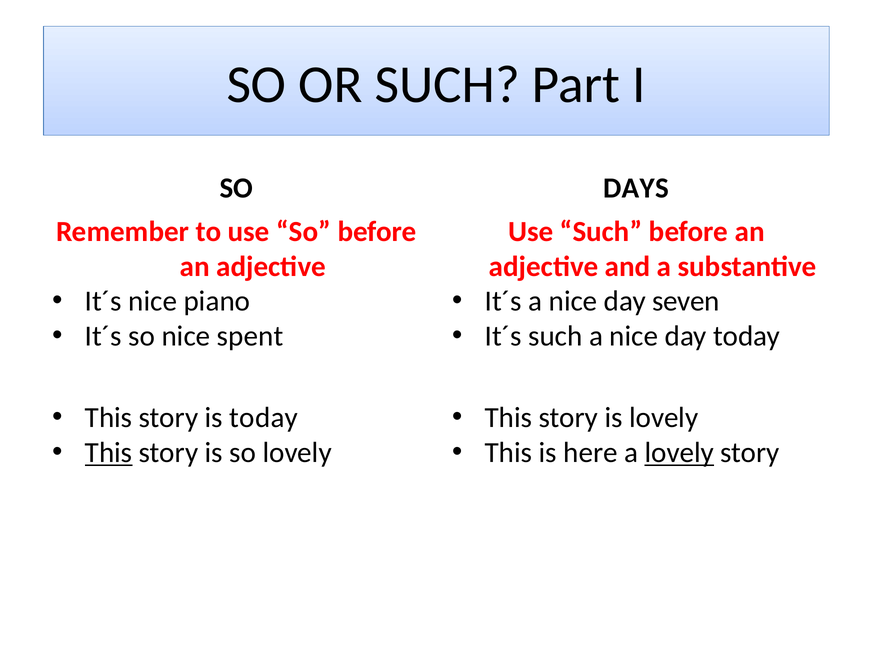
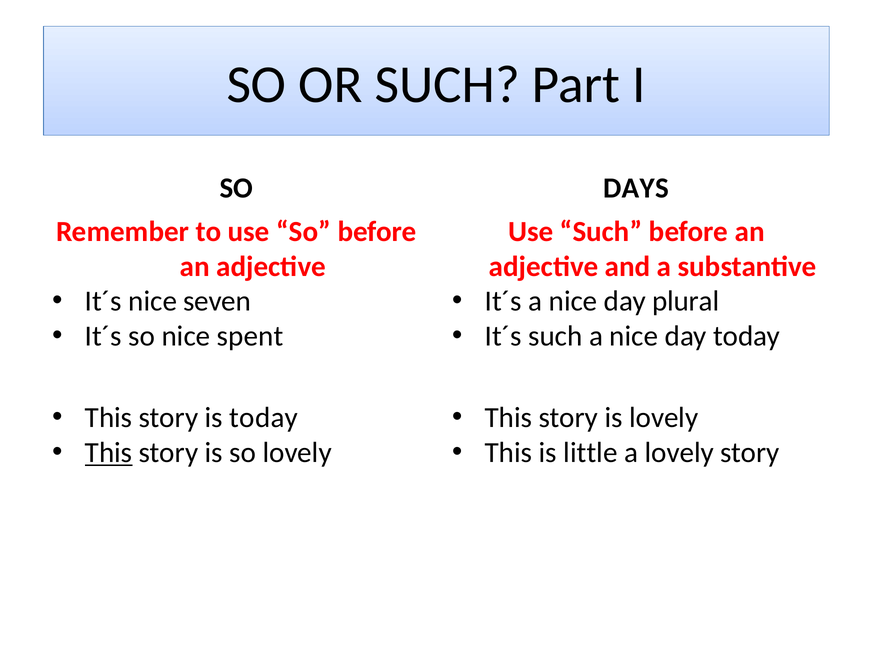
piano: piano -> seven (217, 301)
seven: seven -> plural (686, 301)
here: here -> little (591, 453)
lovely underline: present -> none (679, 453)
